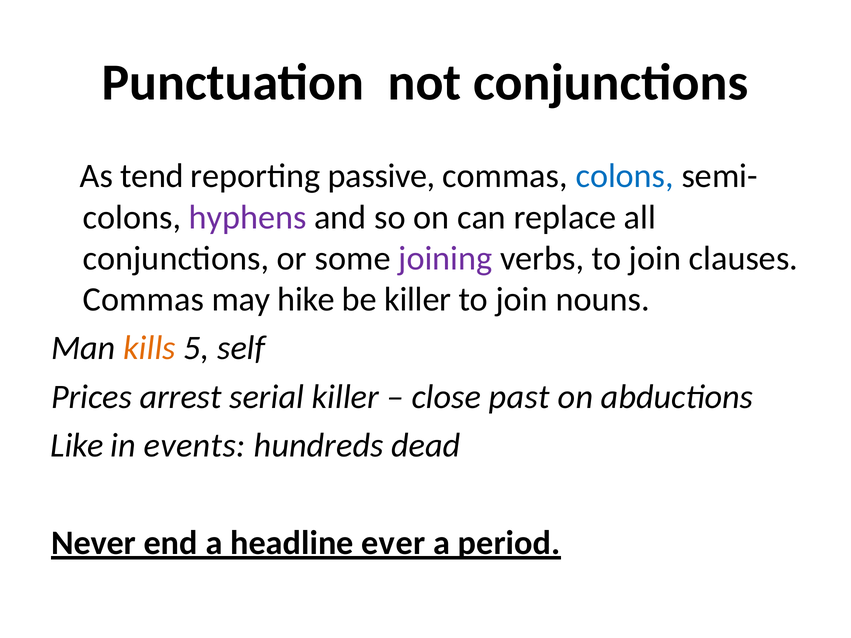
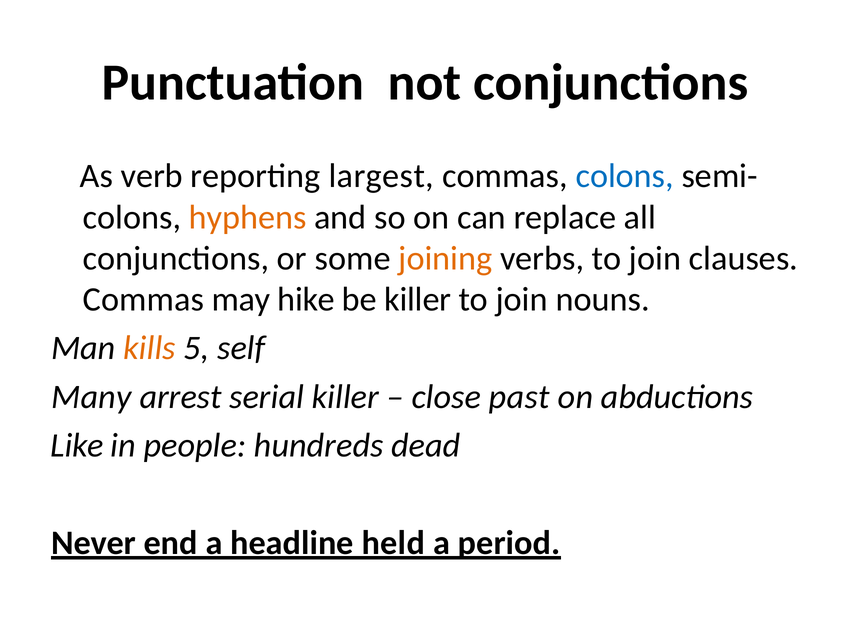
tend: tend -> verb (152, 176)
passive: passive -> largest (381, 176)
hyphens colour: purple -> orange (248, 217)
joining colour: purple -> orange (445, 258)
Prices: Prices -> Many (91, 397)
events: events -> people (195, 446)
ever: ever -> held (393, 543)
